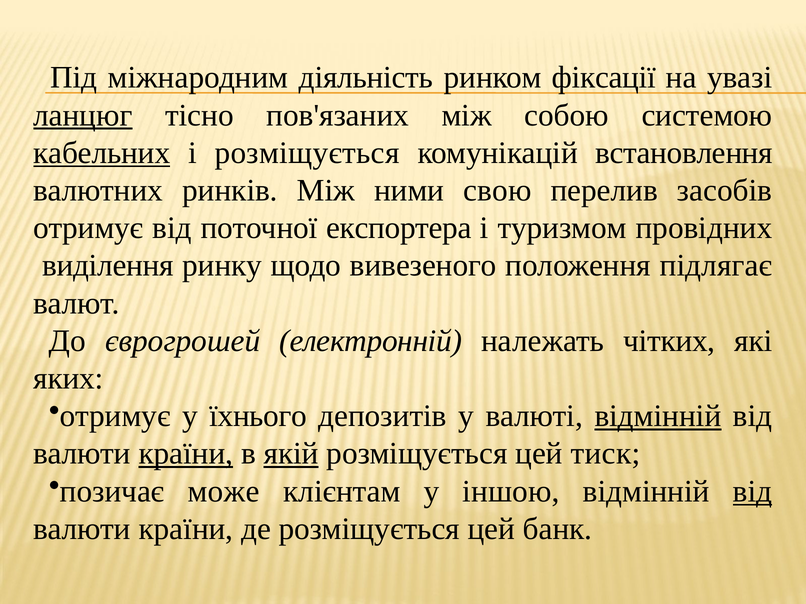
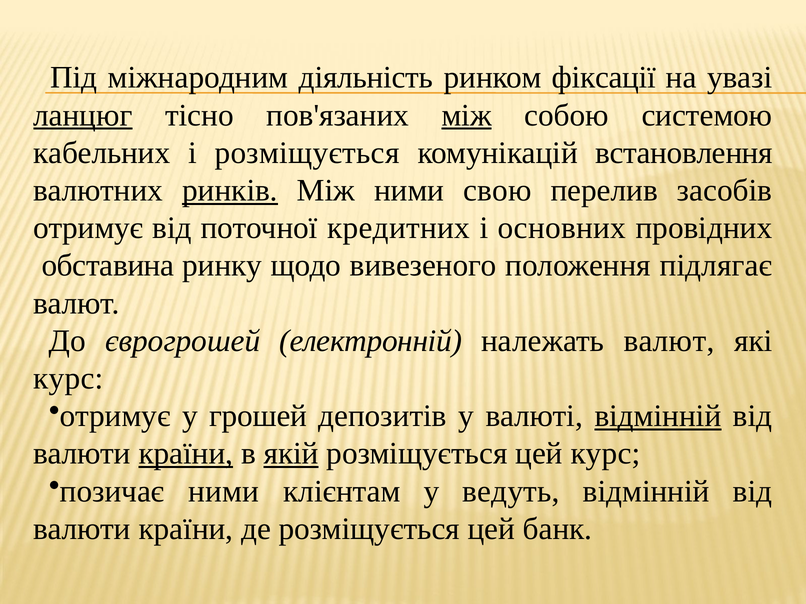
між underline: none -> present (467, 115)
кабельних underline: present -> none (102, 153)
ринків underline: none -> present (230, 191)
експортера: експортера -> кредитних (399, 228)
туризмом: туризмом -> основних (562, 228)
виділення: виділення -> обставина (108, 266)
належать чітких: чітких -> валют (669, 341)
яких: яких -> курс (68, 379)
їхнього: їхнього -> грошей (258, 416)
цей тиск: тиск -> курс (606, 454)
позичає може: може -> ними (224, 492)
іншою: іншою -> ведуть (511, 492)
від underline: present -> none (752, 492)
